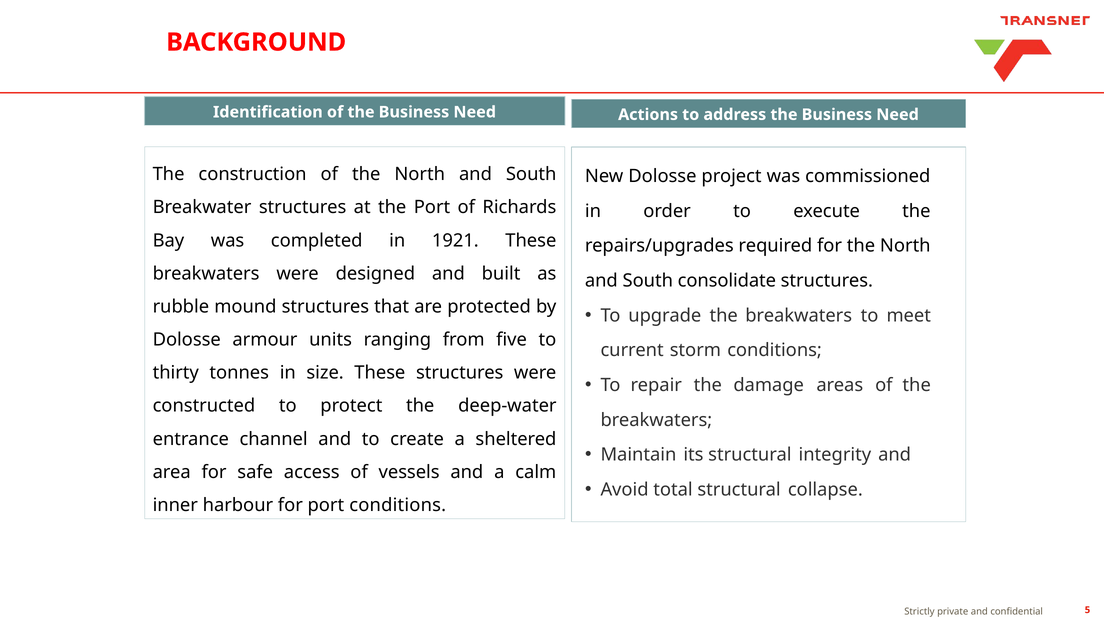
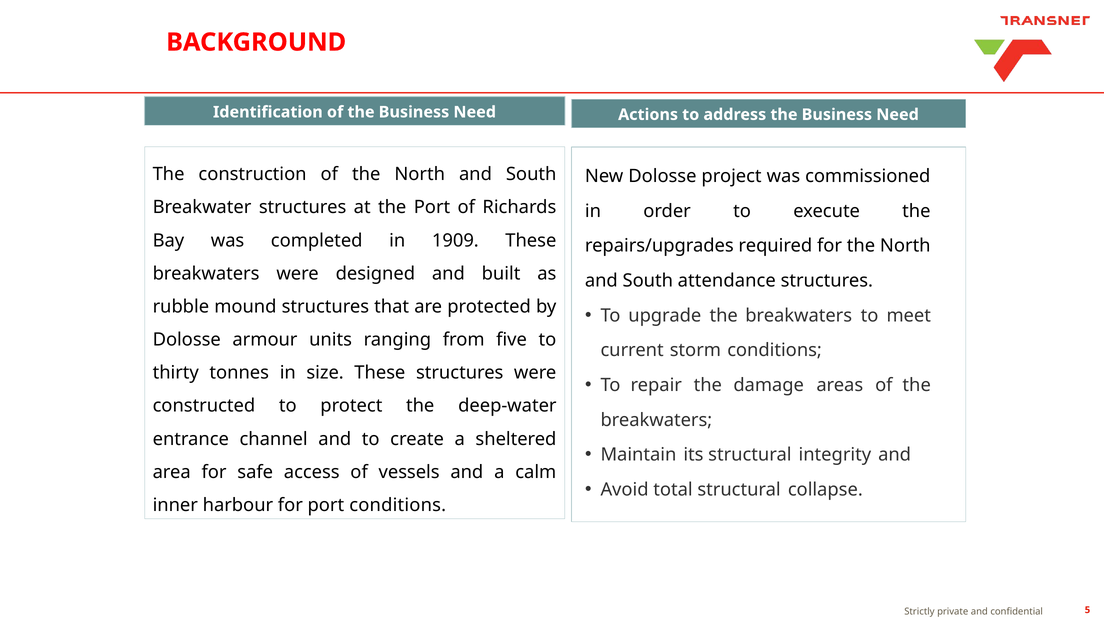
1921: 1921 -> 1909 (455, 240)
consolidate: consolidate -> attendance (727, 281)
